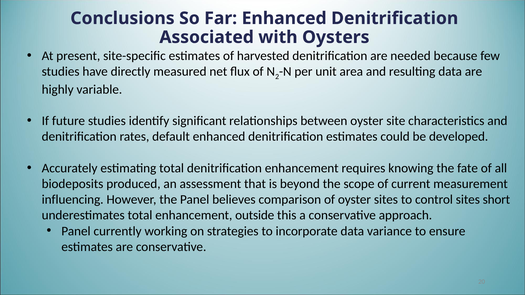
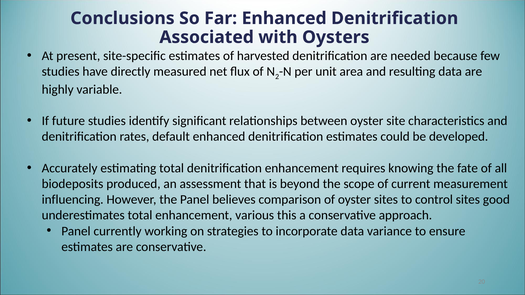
short: short -> good (496, 200)
outside: outside -> various (255, 216)
